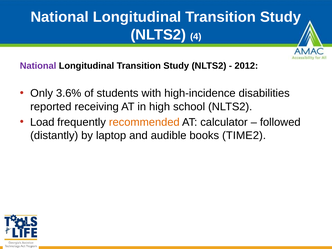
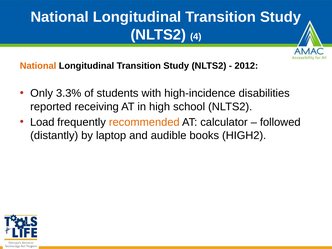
National colour: purple -> orange (38, 66)
3.6%: 3.6% -> 3.3% (69, 93)
TIME2: TIME2 -> HIGH2 (244, 135)
